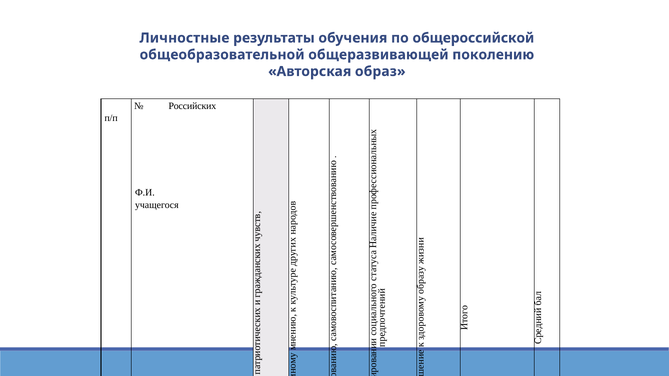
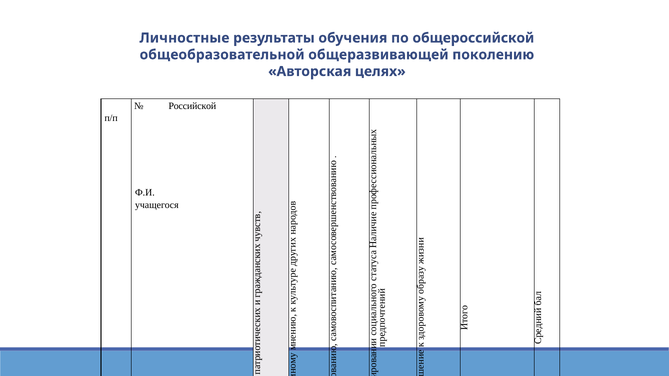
образ: образ -> целях (380, 71)
Российских: Российских -> Российской (192, 106)
